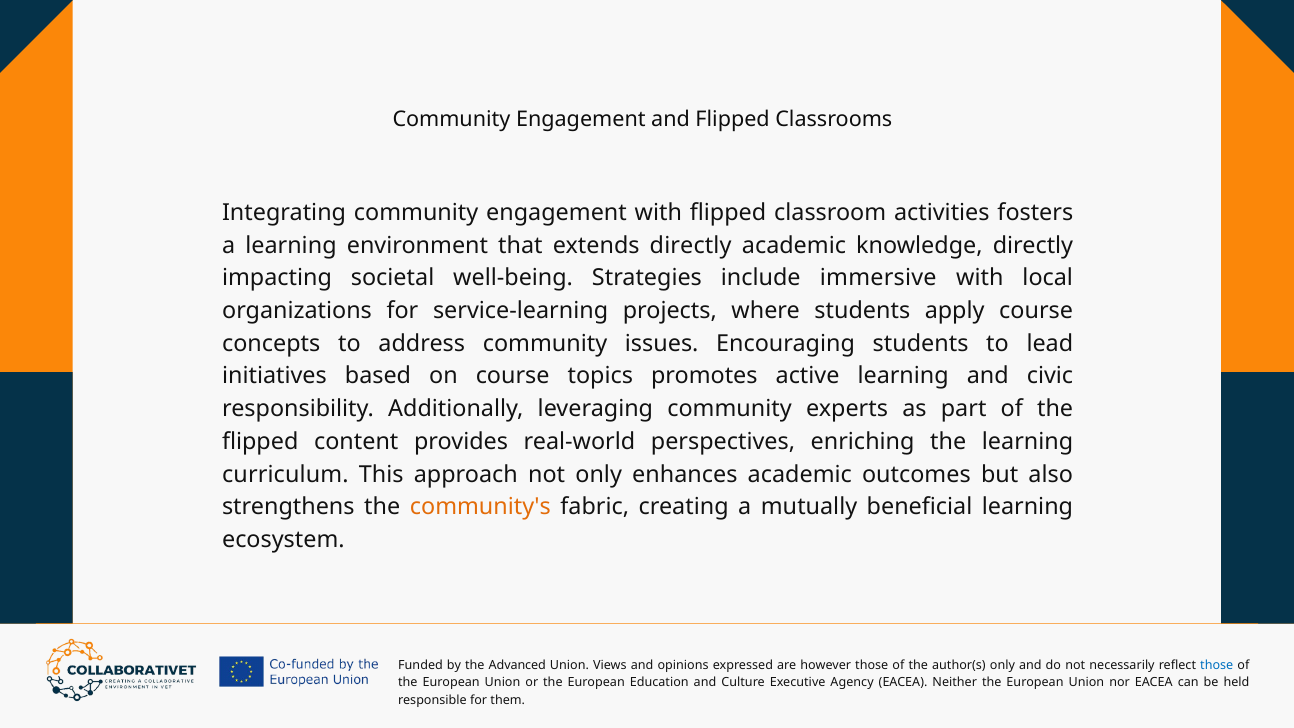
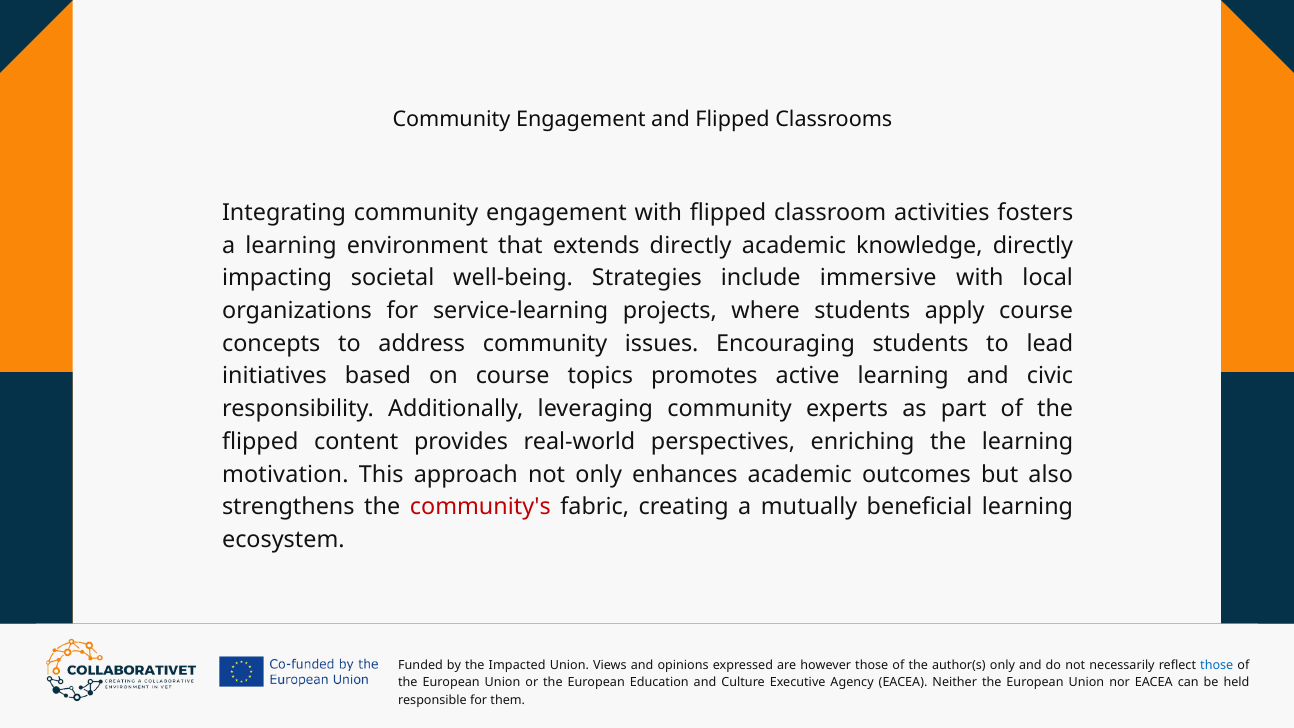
curriculum: curriculum -> motivation (285, 474)
community's colour: orange -> red (480, 507)
Advanced: Advanced -> Impacted (517, 665)
